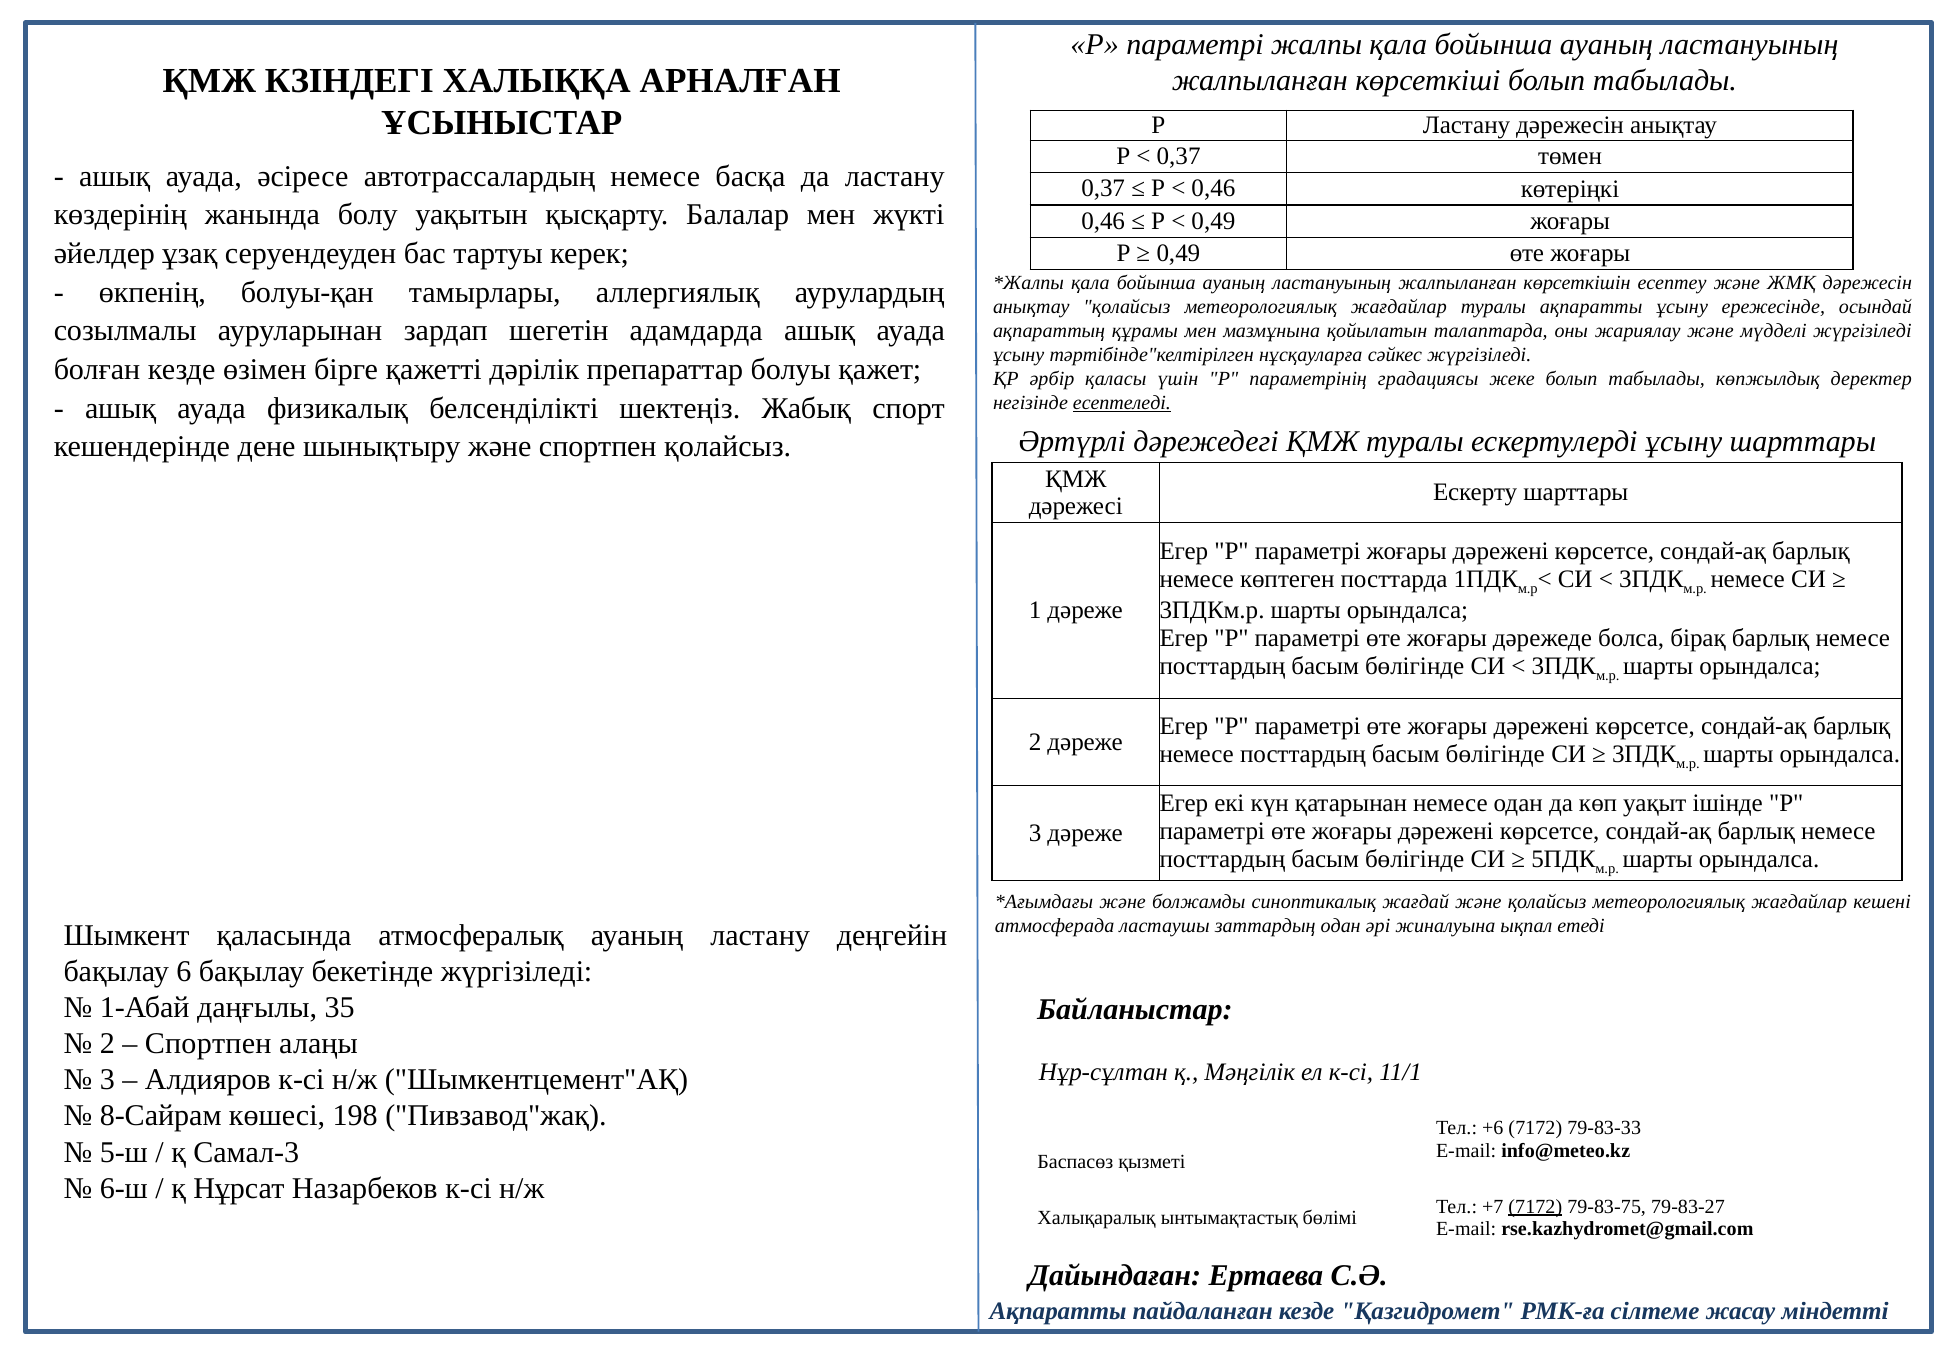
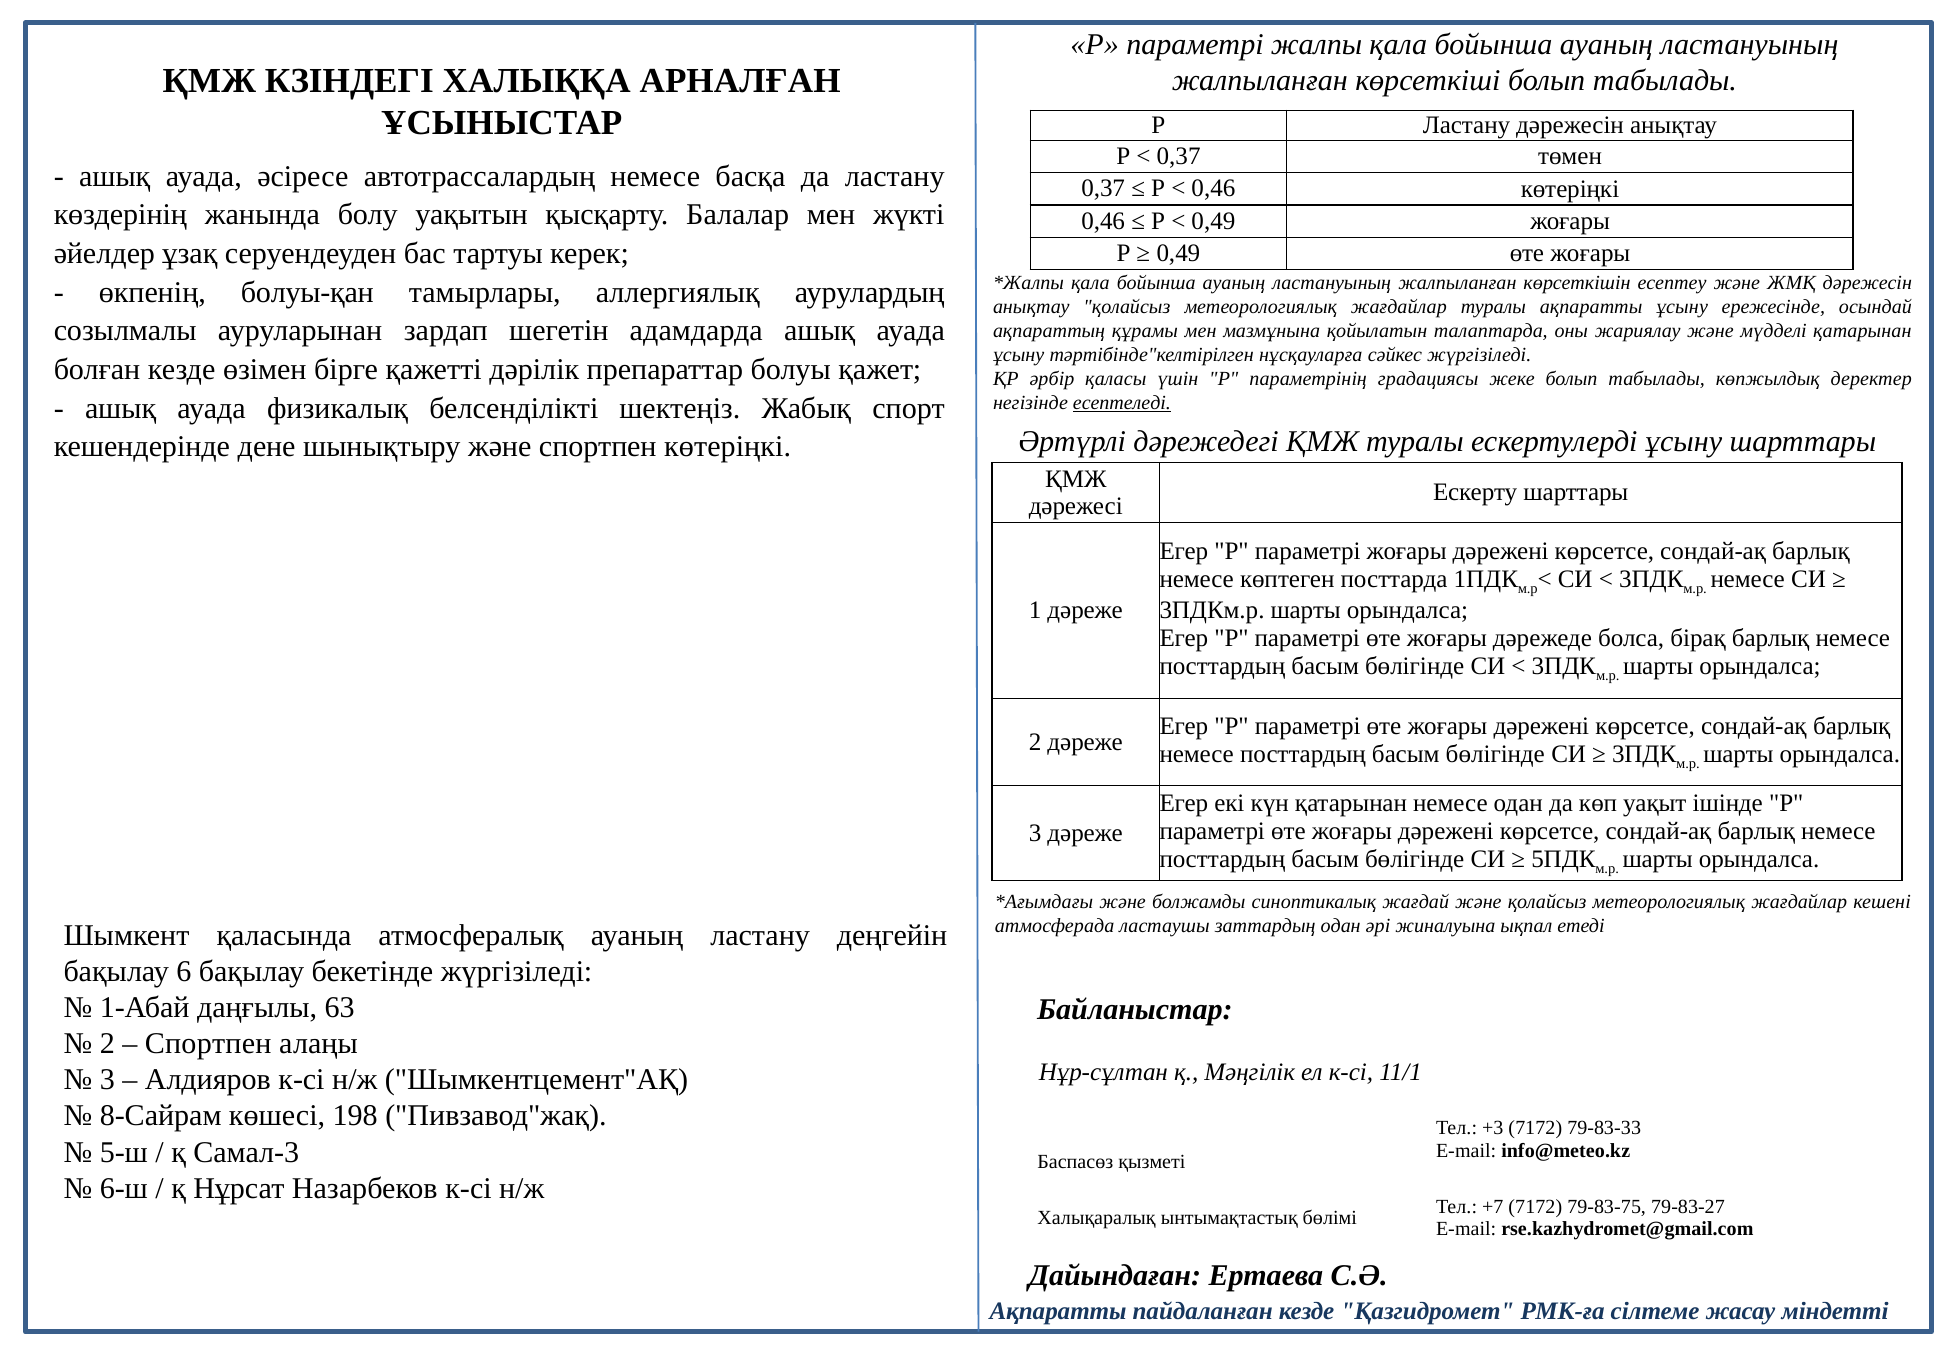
мүдделі жүргізіледі: жүргізіледі -> қатарынан (1862, 331)
спортпен қолайсыз: қолайсыз -> көтеріңкі (728, 447)
35: 35 -> 63 (340, 1008)
+6: +6 -> +3 (1493, 1128)
7172 underline: present -> none (1535, 1206)
